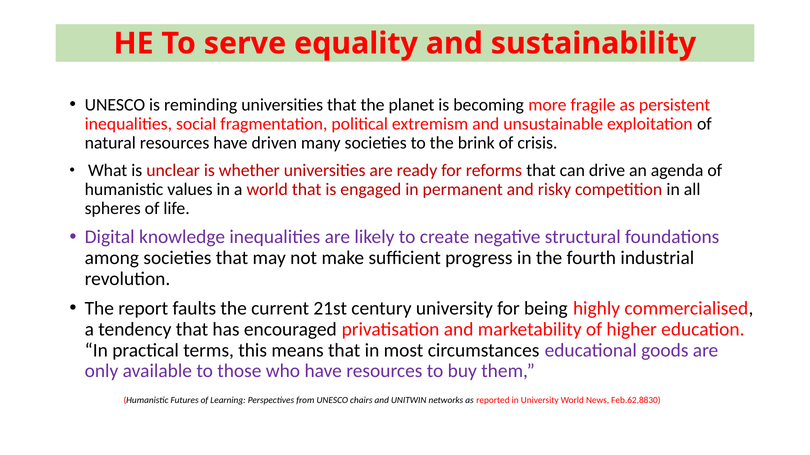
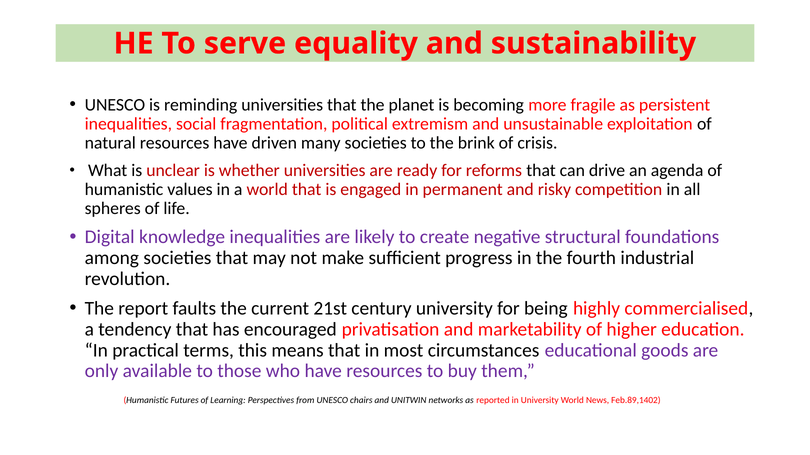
Feb.62,8830: Feb.62,8830 -> Feb.89,1402 (636, 401)
